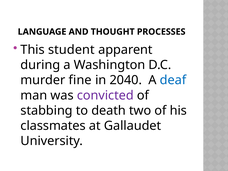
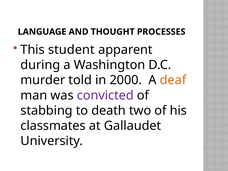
fine: fine -> told (80, 80)
2040: 2040 -> 2000 (126, 80)
deaf colour: blue -> orange (173, 80)
